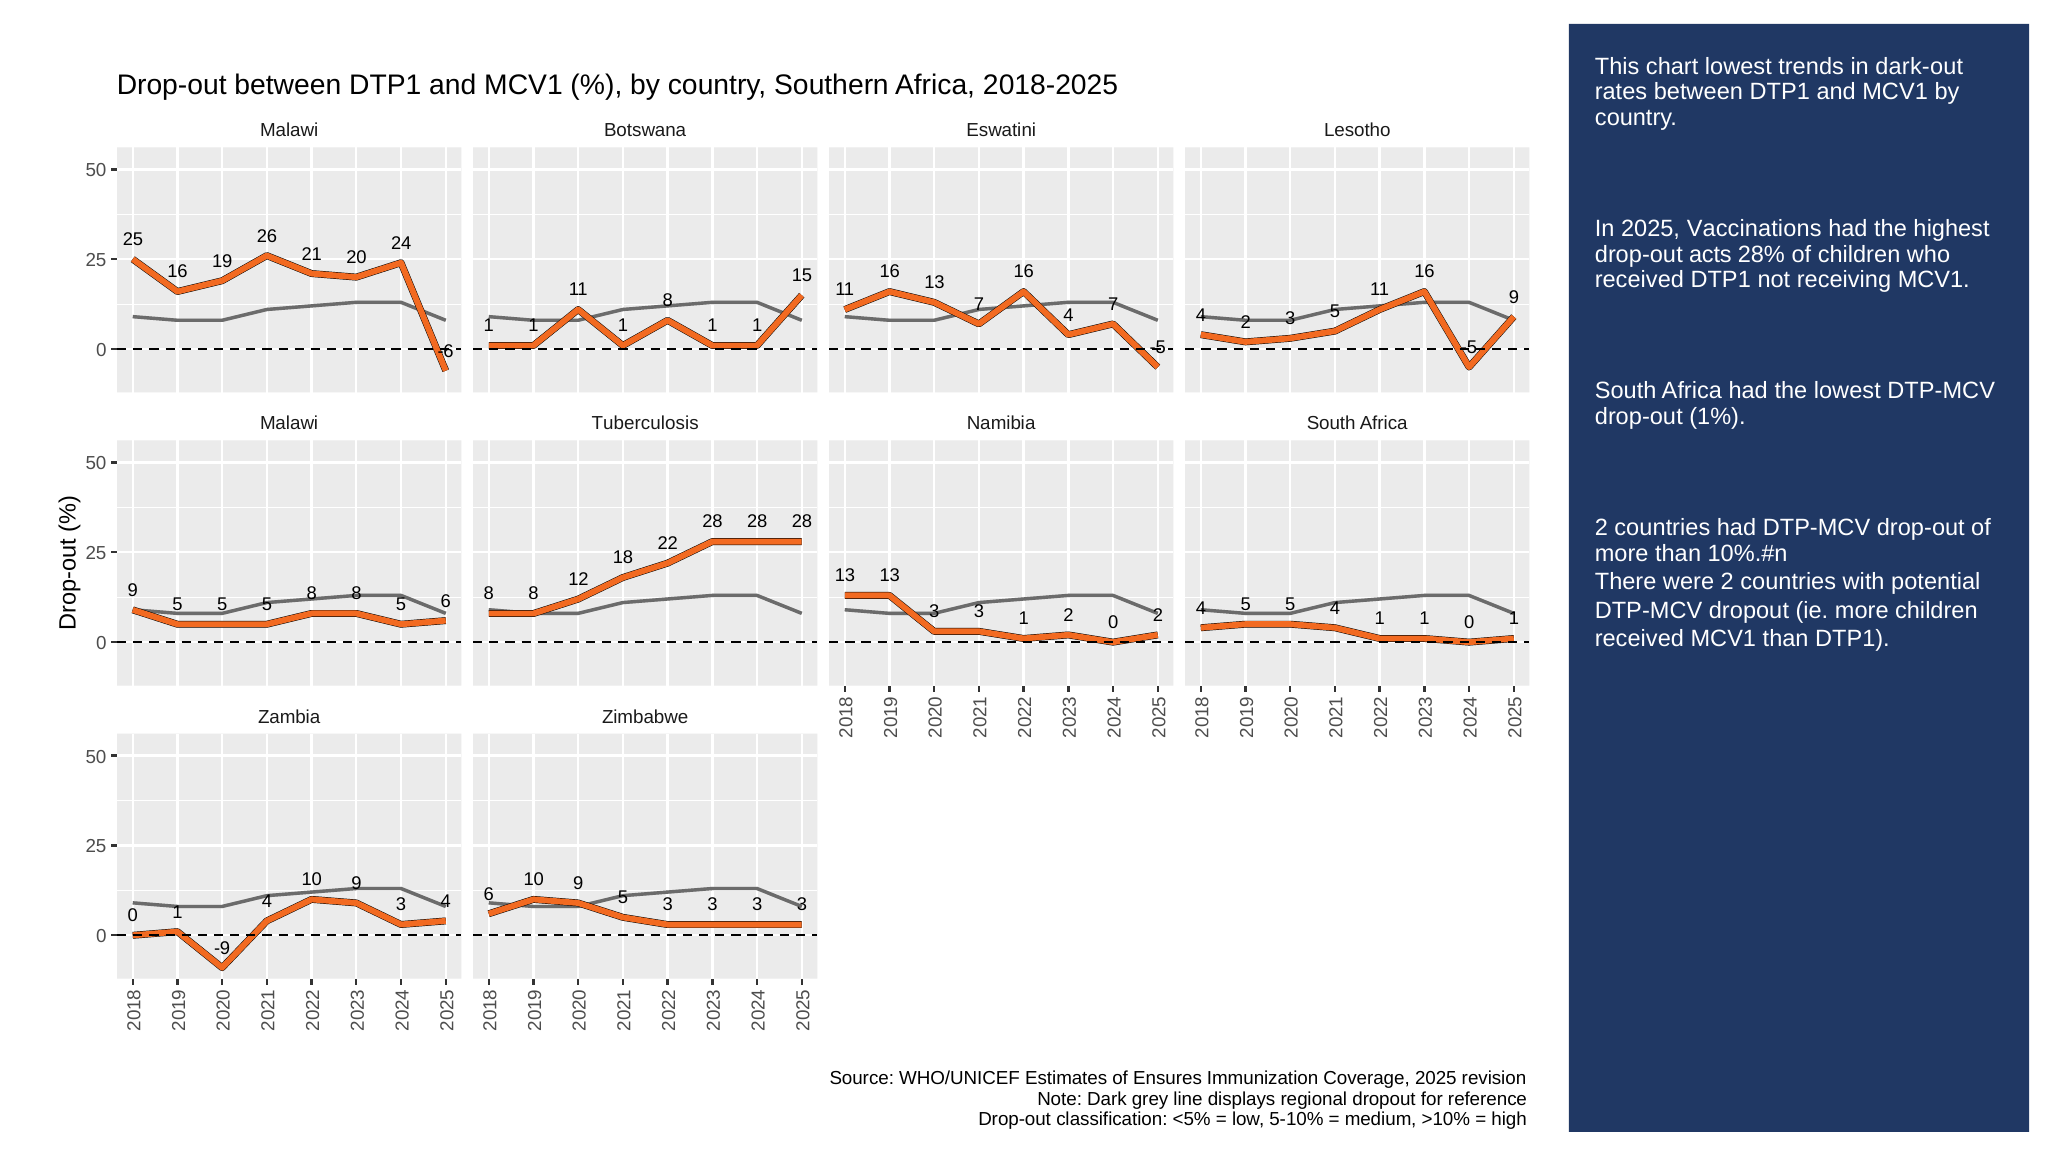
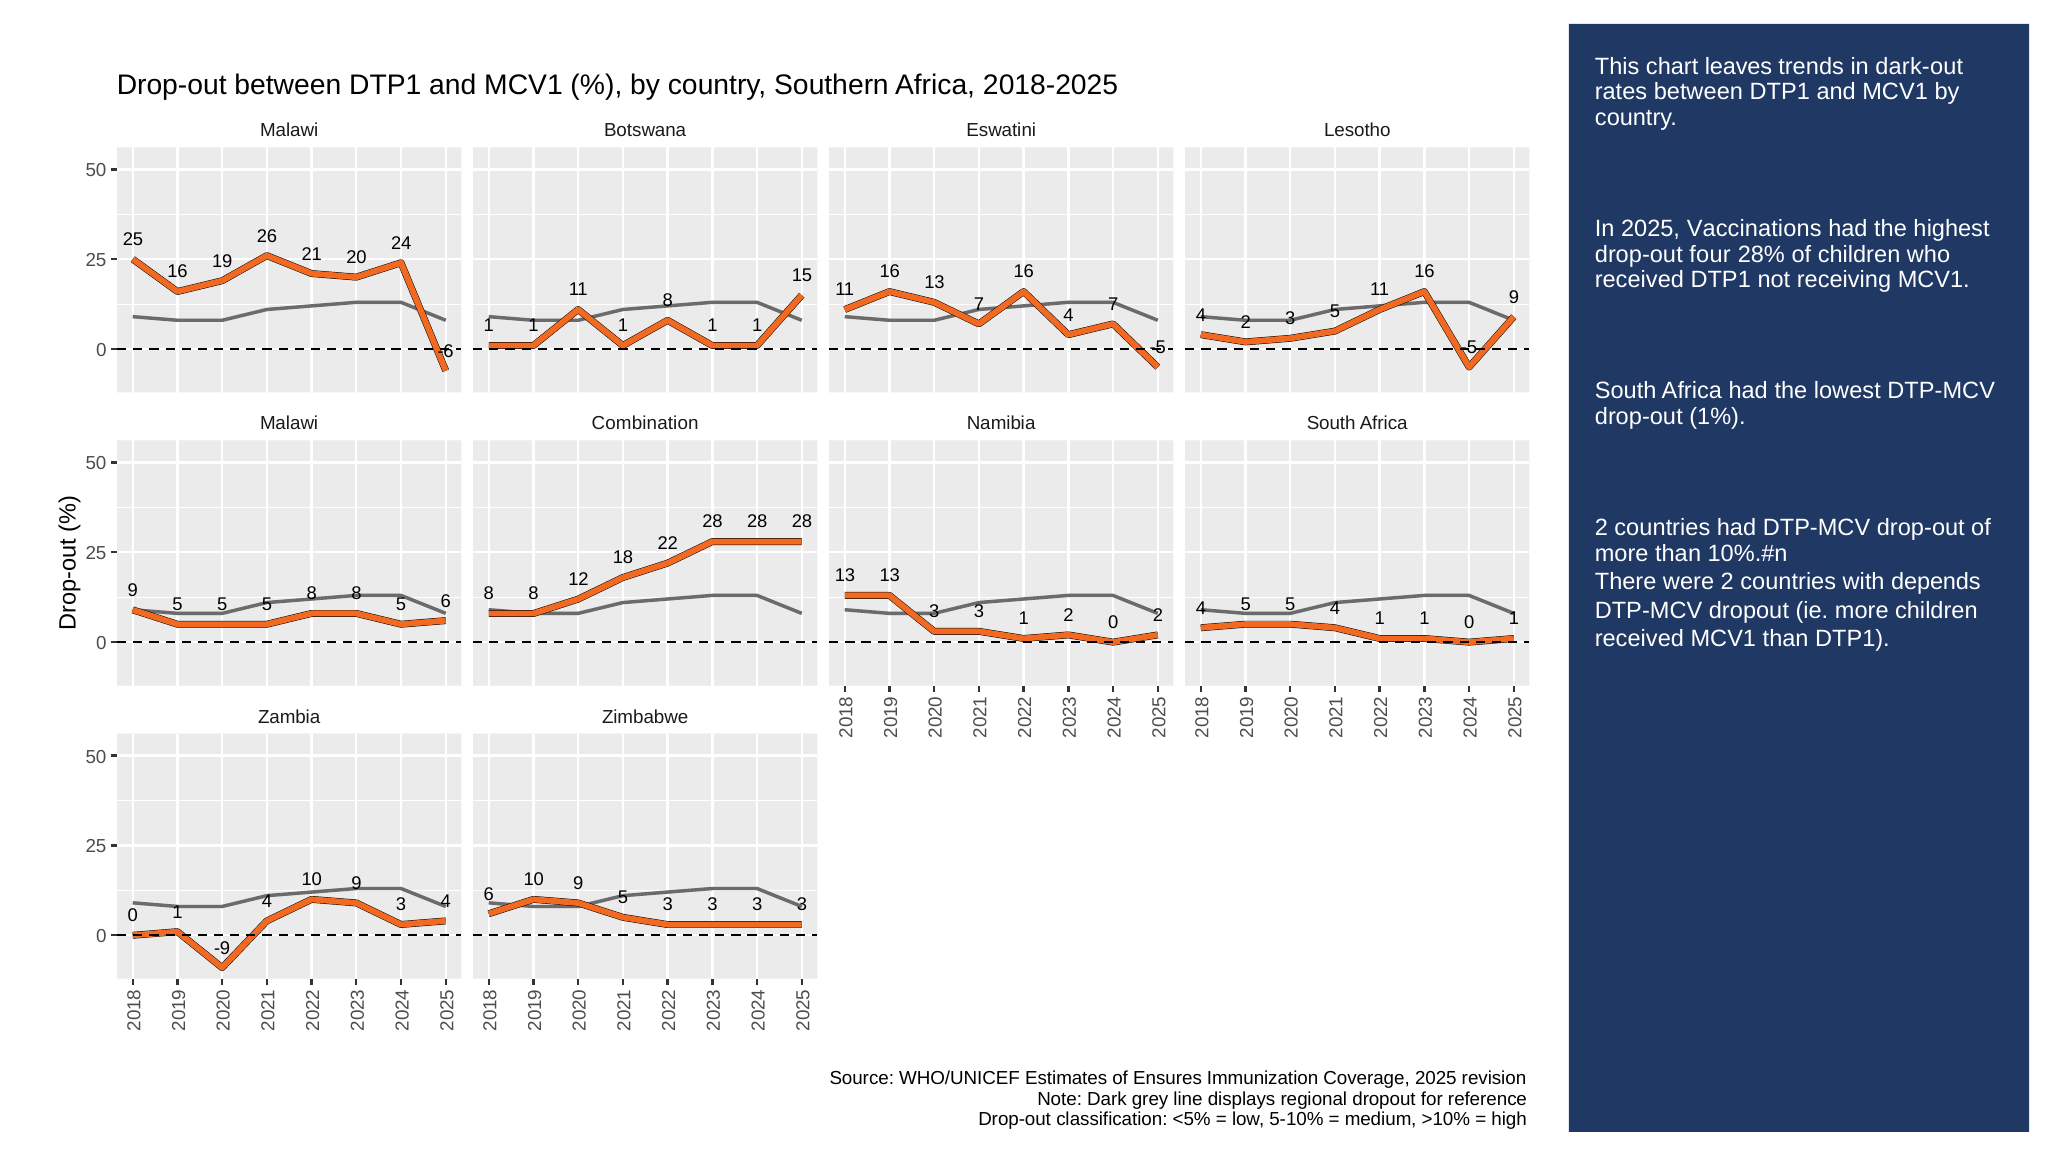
chart lowest: lowest -> leaves (1738, 66)
acts: acts -> four (1710, 254)
Tuberculosis: Tuberculosis -> Combination (645, 424)
potential: potential -> depends (1936, 582)
